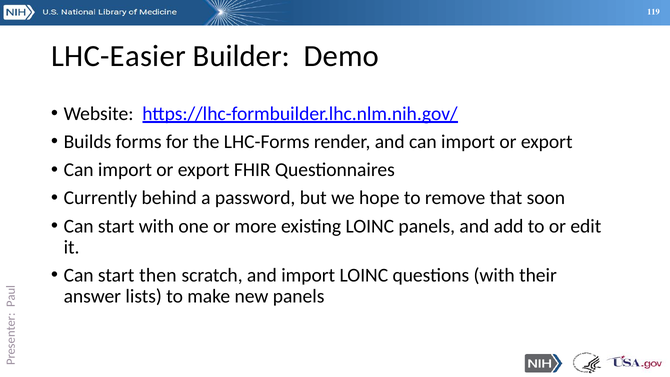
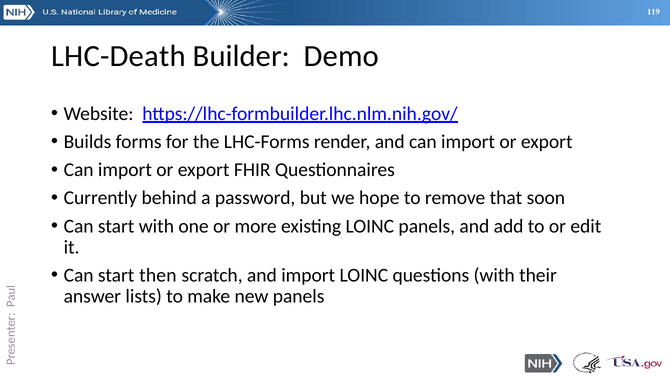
LHC-Easier: LHC-Easier -> LHC-Death (118, 56)
